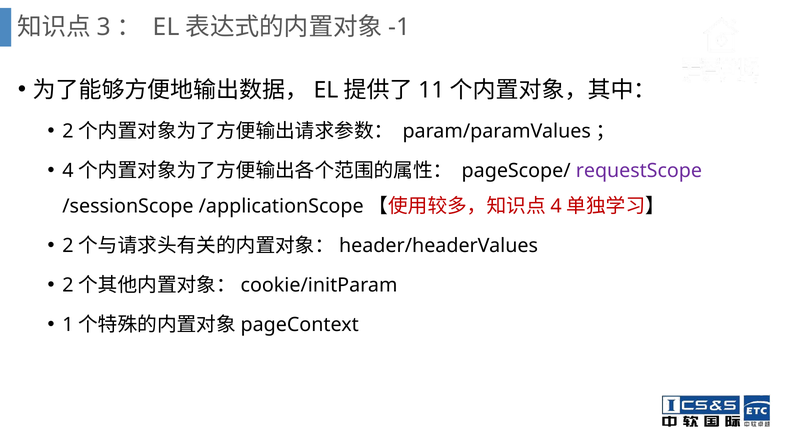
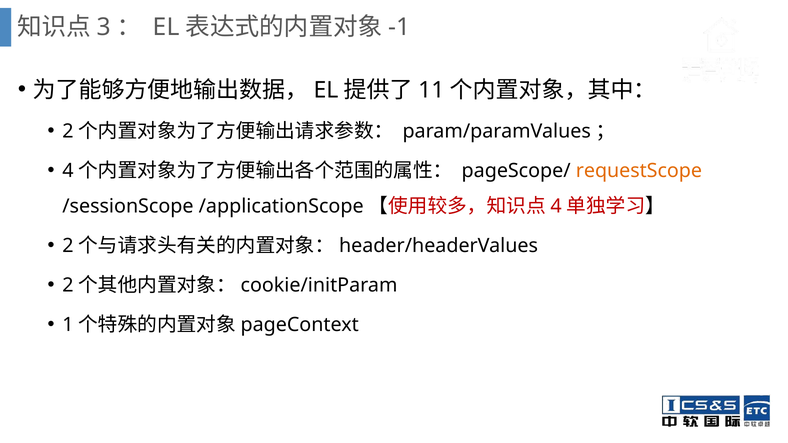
requestScope colour: purple -> orange (639, 171)
